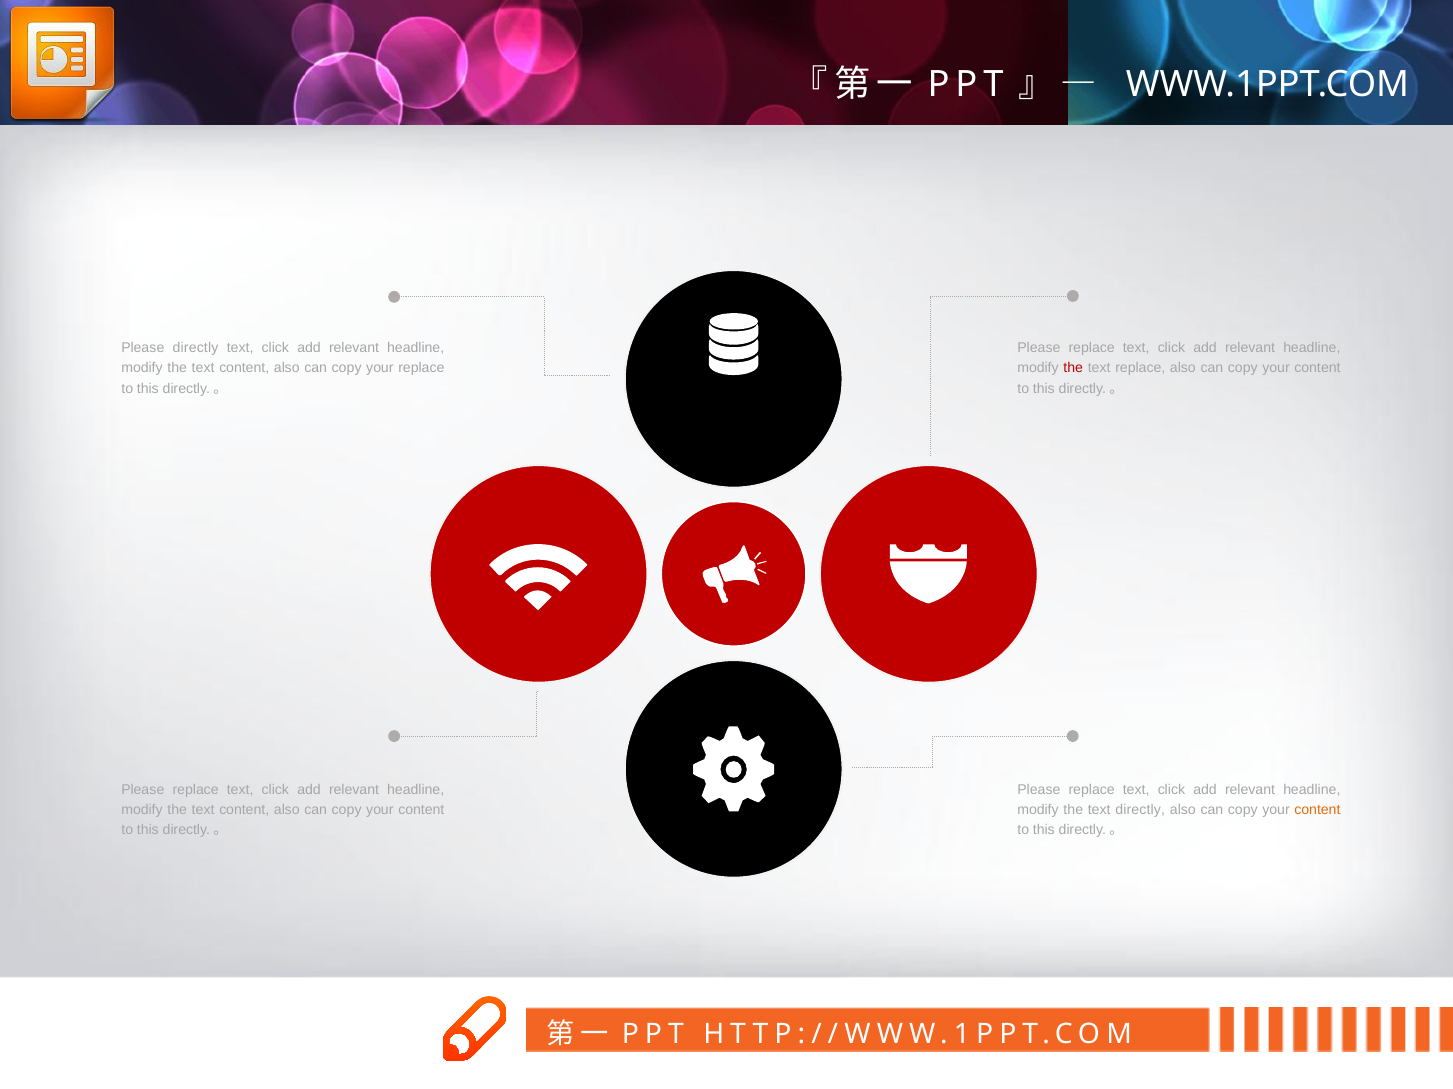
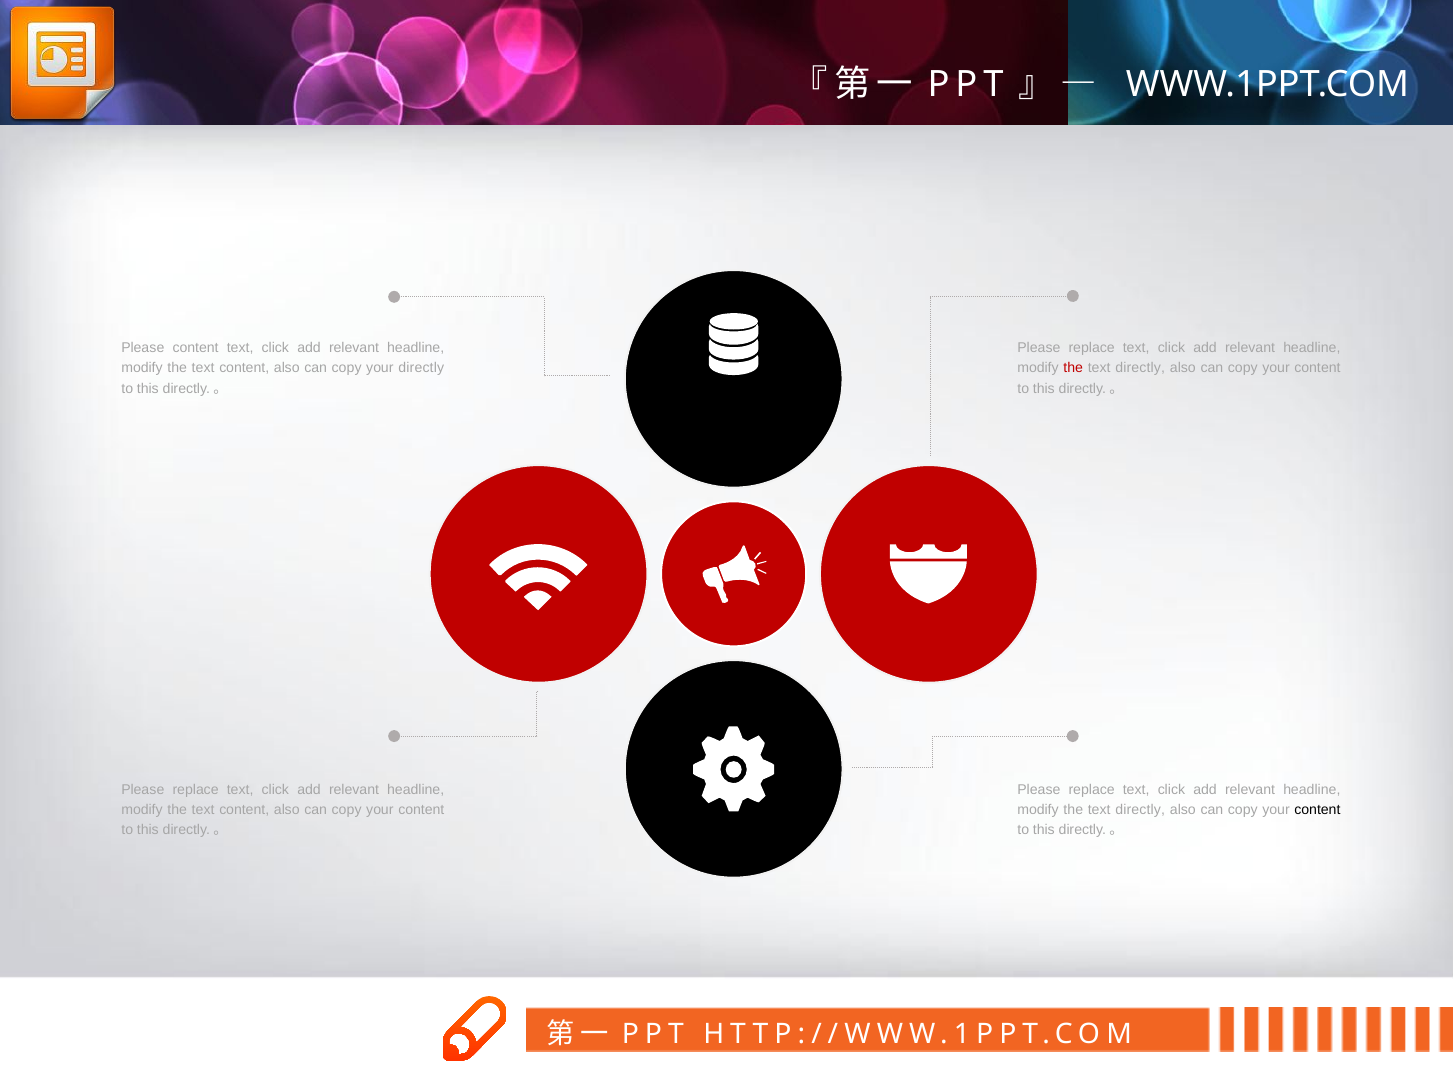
Please directly: directly -> content (196, 348)
your replace: replace -> directly (421, 368)
replace: replace -> directly (1140, 368)
content colour: orange -> black (1317, 811)
